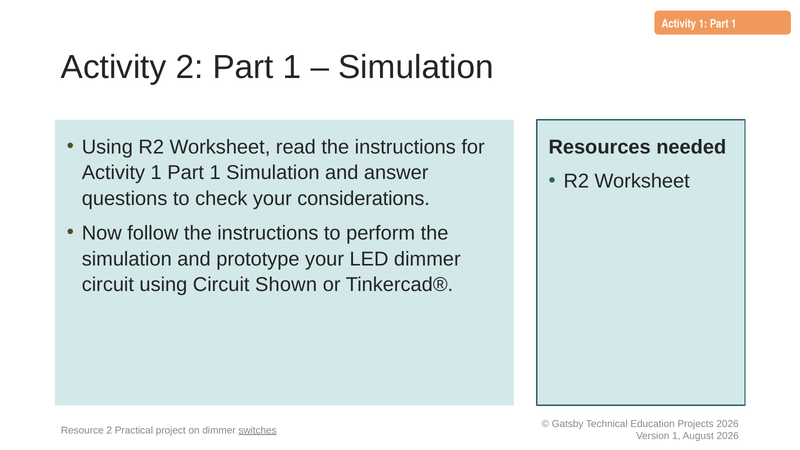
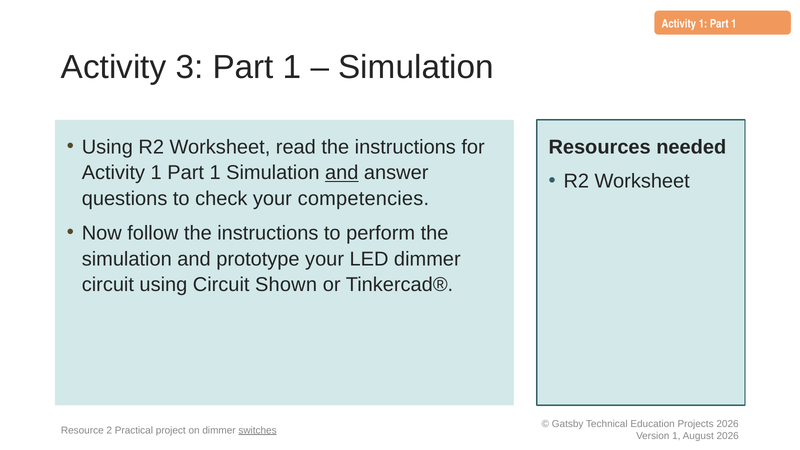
Activity 2: 2 -> 3 (189, 67)
and underline: none -> present (342, 173)
considerations: considerations -> competencies (363, 199)
